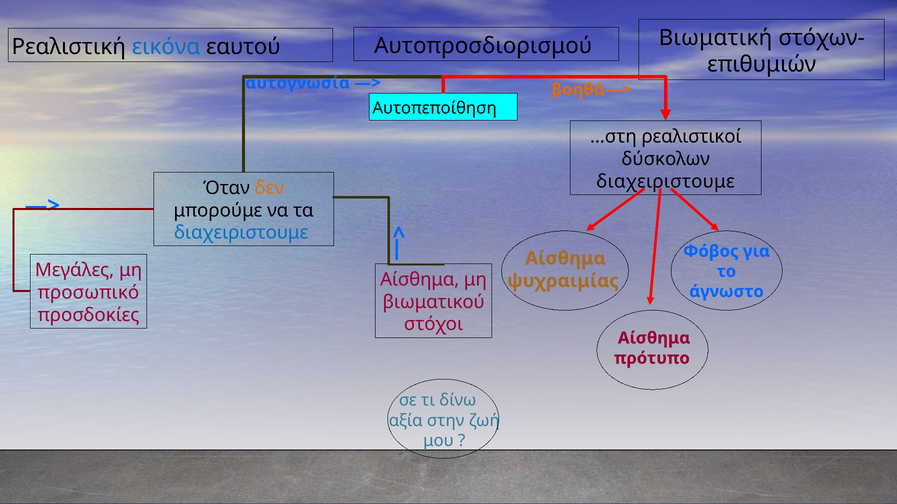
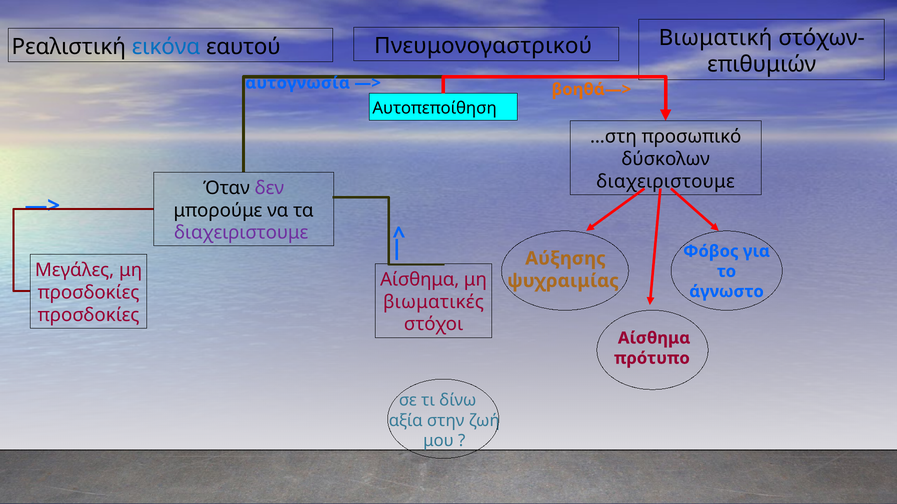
Αυτοπροσδιορισμού: Αυτοπροσδιορισμού -> Πνευμονογαστρικού (483, 46)
ρεαλιστικοί: ρεαλιστικοί -> προσωπικό (692, 137)
δεν colour: orange -> purple (269, 188)
διαχειριστουμε colour: blue -> purple (241, 233)
Αίσθημα: Αίσθημα -> Αύξησης (565, 259)
προσωπικό: προσωπικό -> προσδοκίες (89, 293)
βιωματικού: βιωματικού -> βιωματικές (433, 302)
